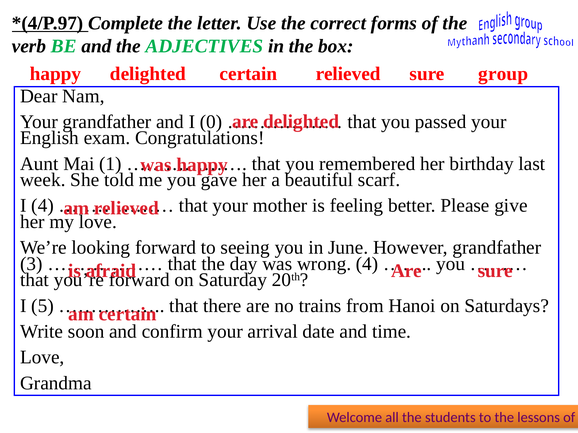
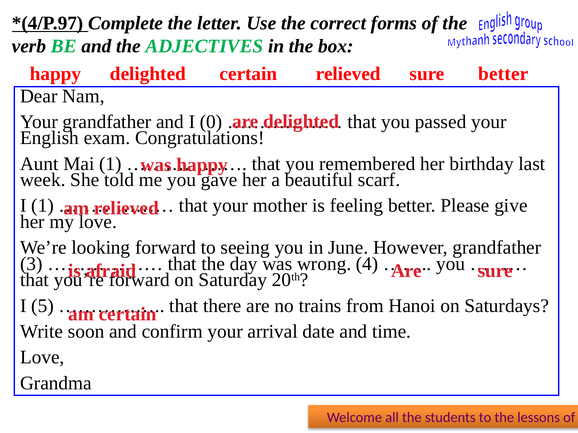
sure group: group -> better (503, 74)
I 4: 4 -> 1 (43, 206)
